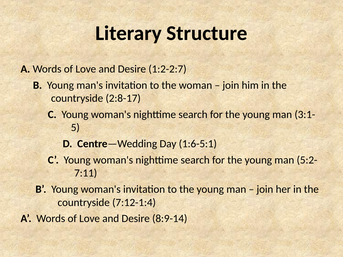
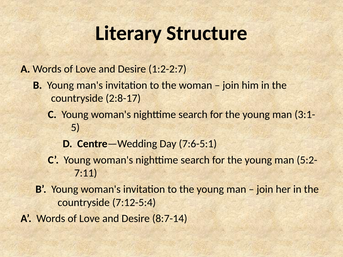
1:6-5:1: 1:6-5:1 -> 7:6-5:1 (198, 144)
7:12-1:4: 7:12-1:4 -> 7:12-5:4 (134, 203)
8:9-14: 8:9-14 -> 8:7-14 (170, 219)
